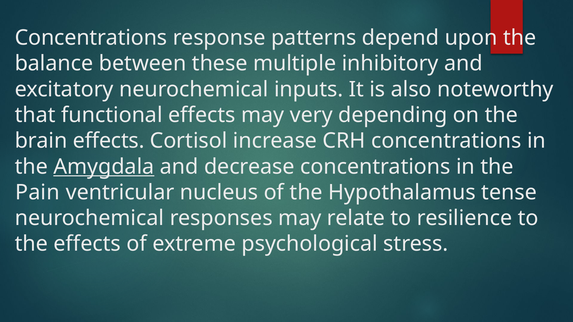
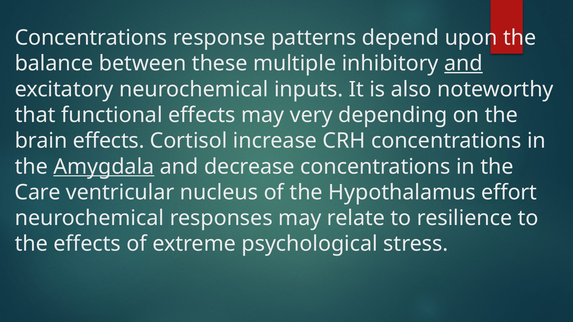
and underline: none -> present (463, 64)
Pain: Pain -> Care (38, 193)
tense: tense -> effort (509, 193)
